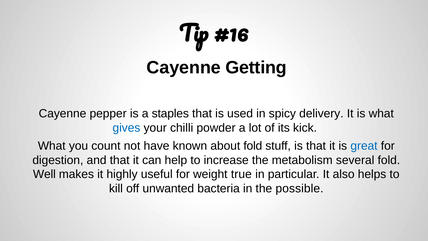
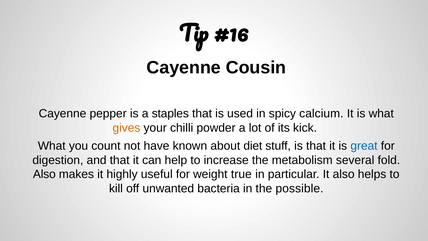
Getting: Getting -> Cousin (256, 68)
delivery: delivery -> calcium (321, 114)
gives colour: blue -> orange (126, 128)
about fold: fold -> diet (253, 146)
Well: Well -> Also (44, 174)
